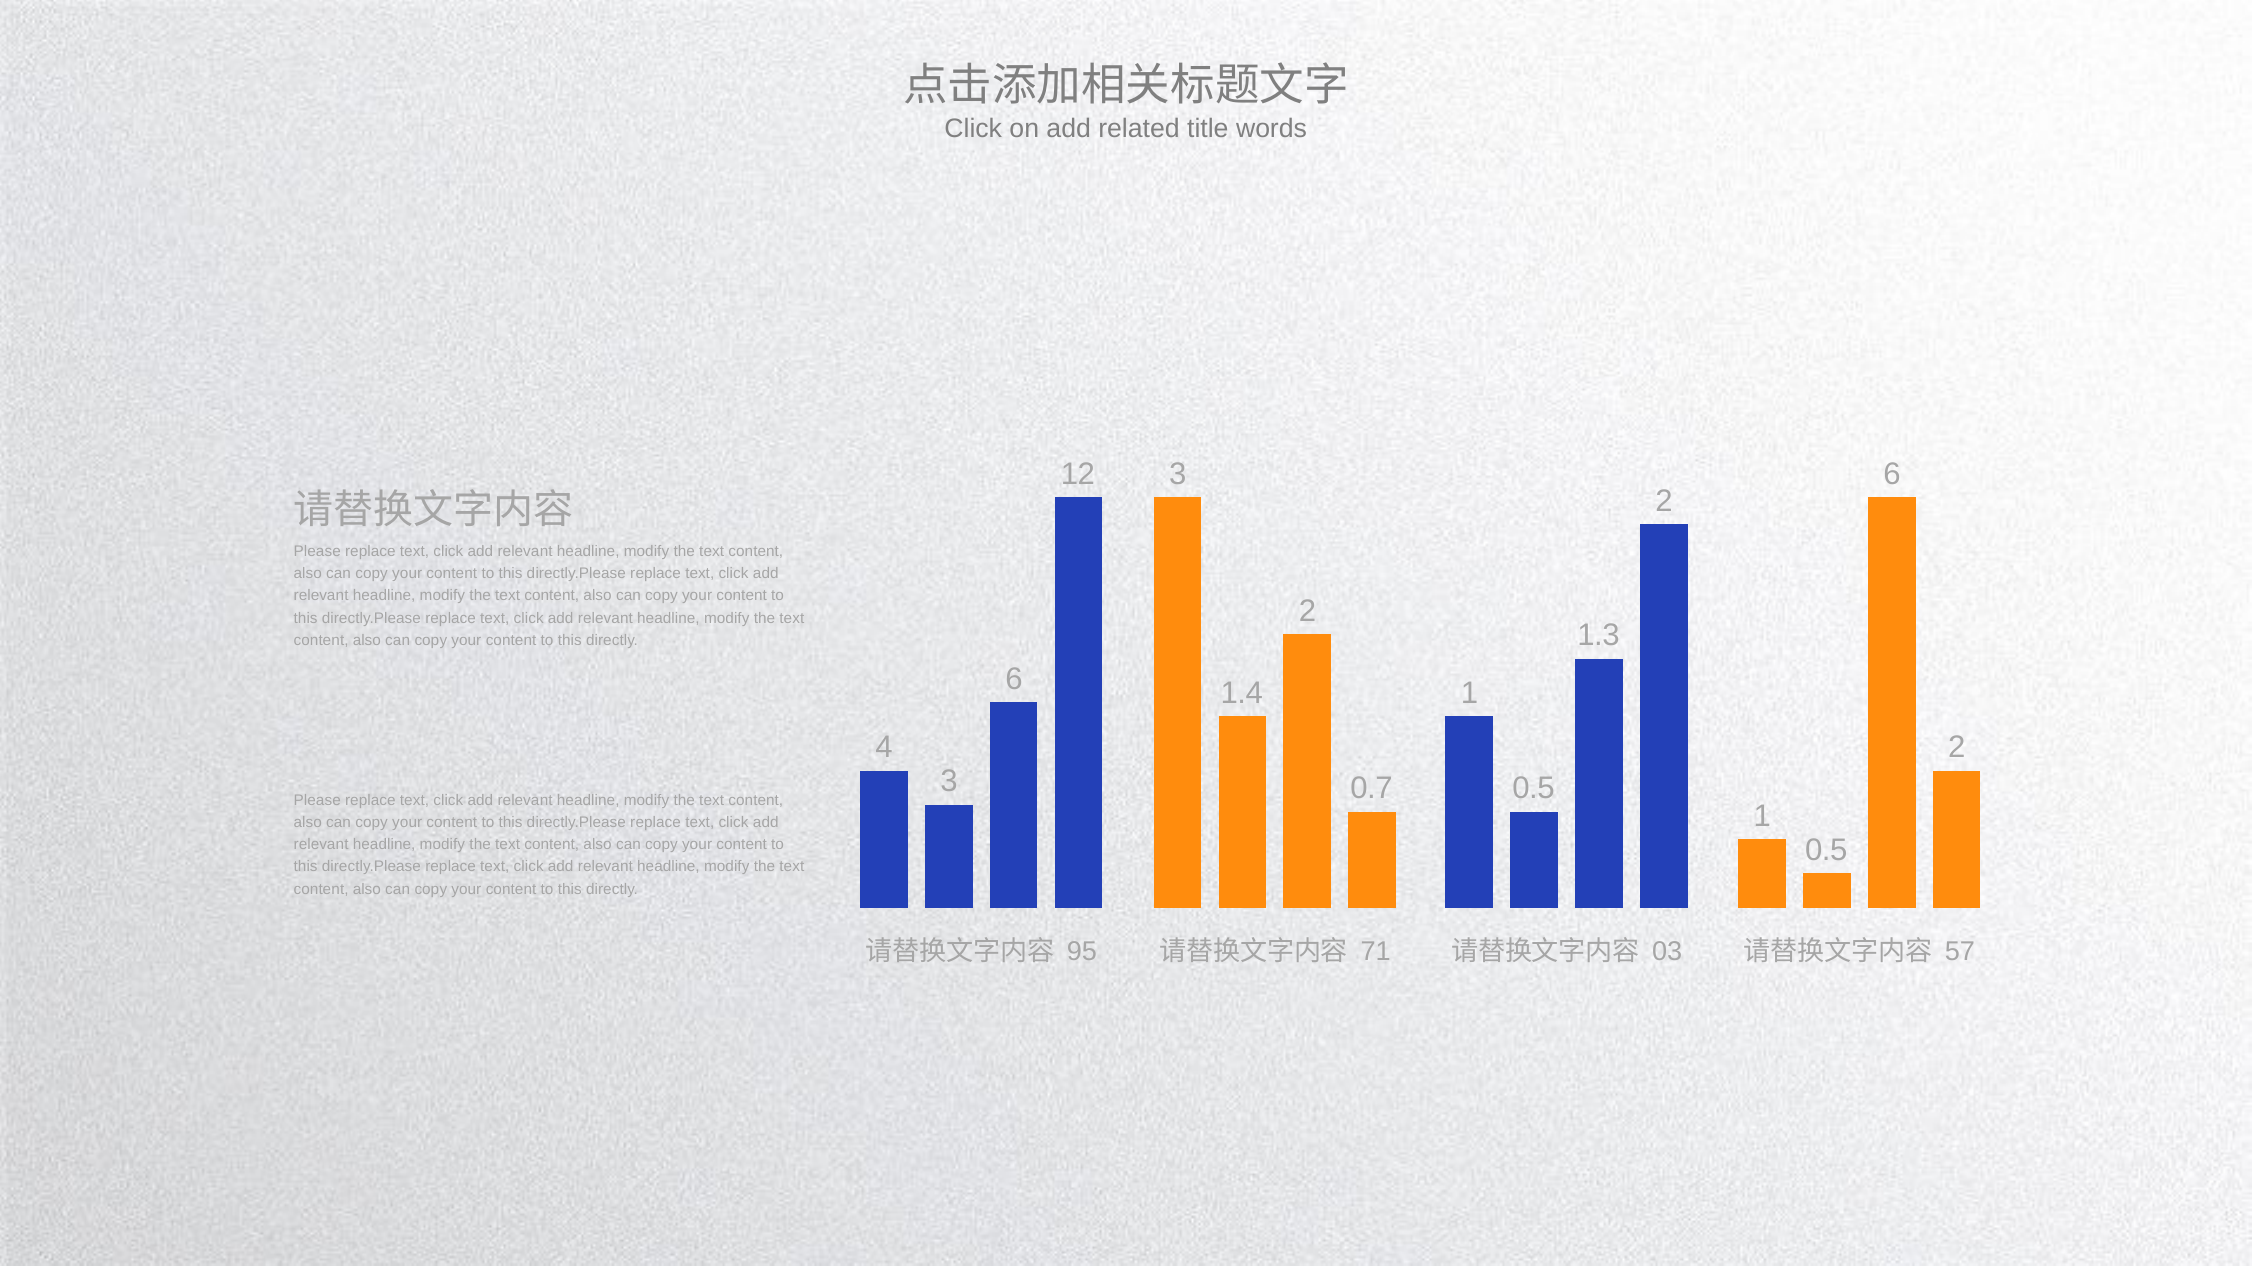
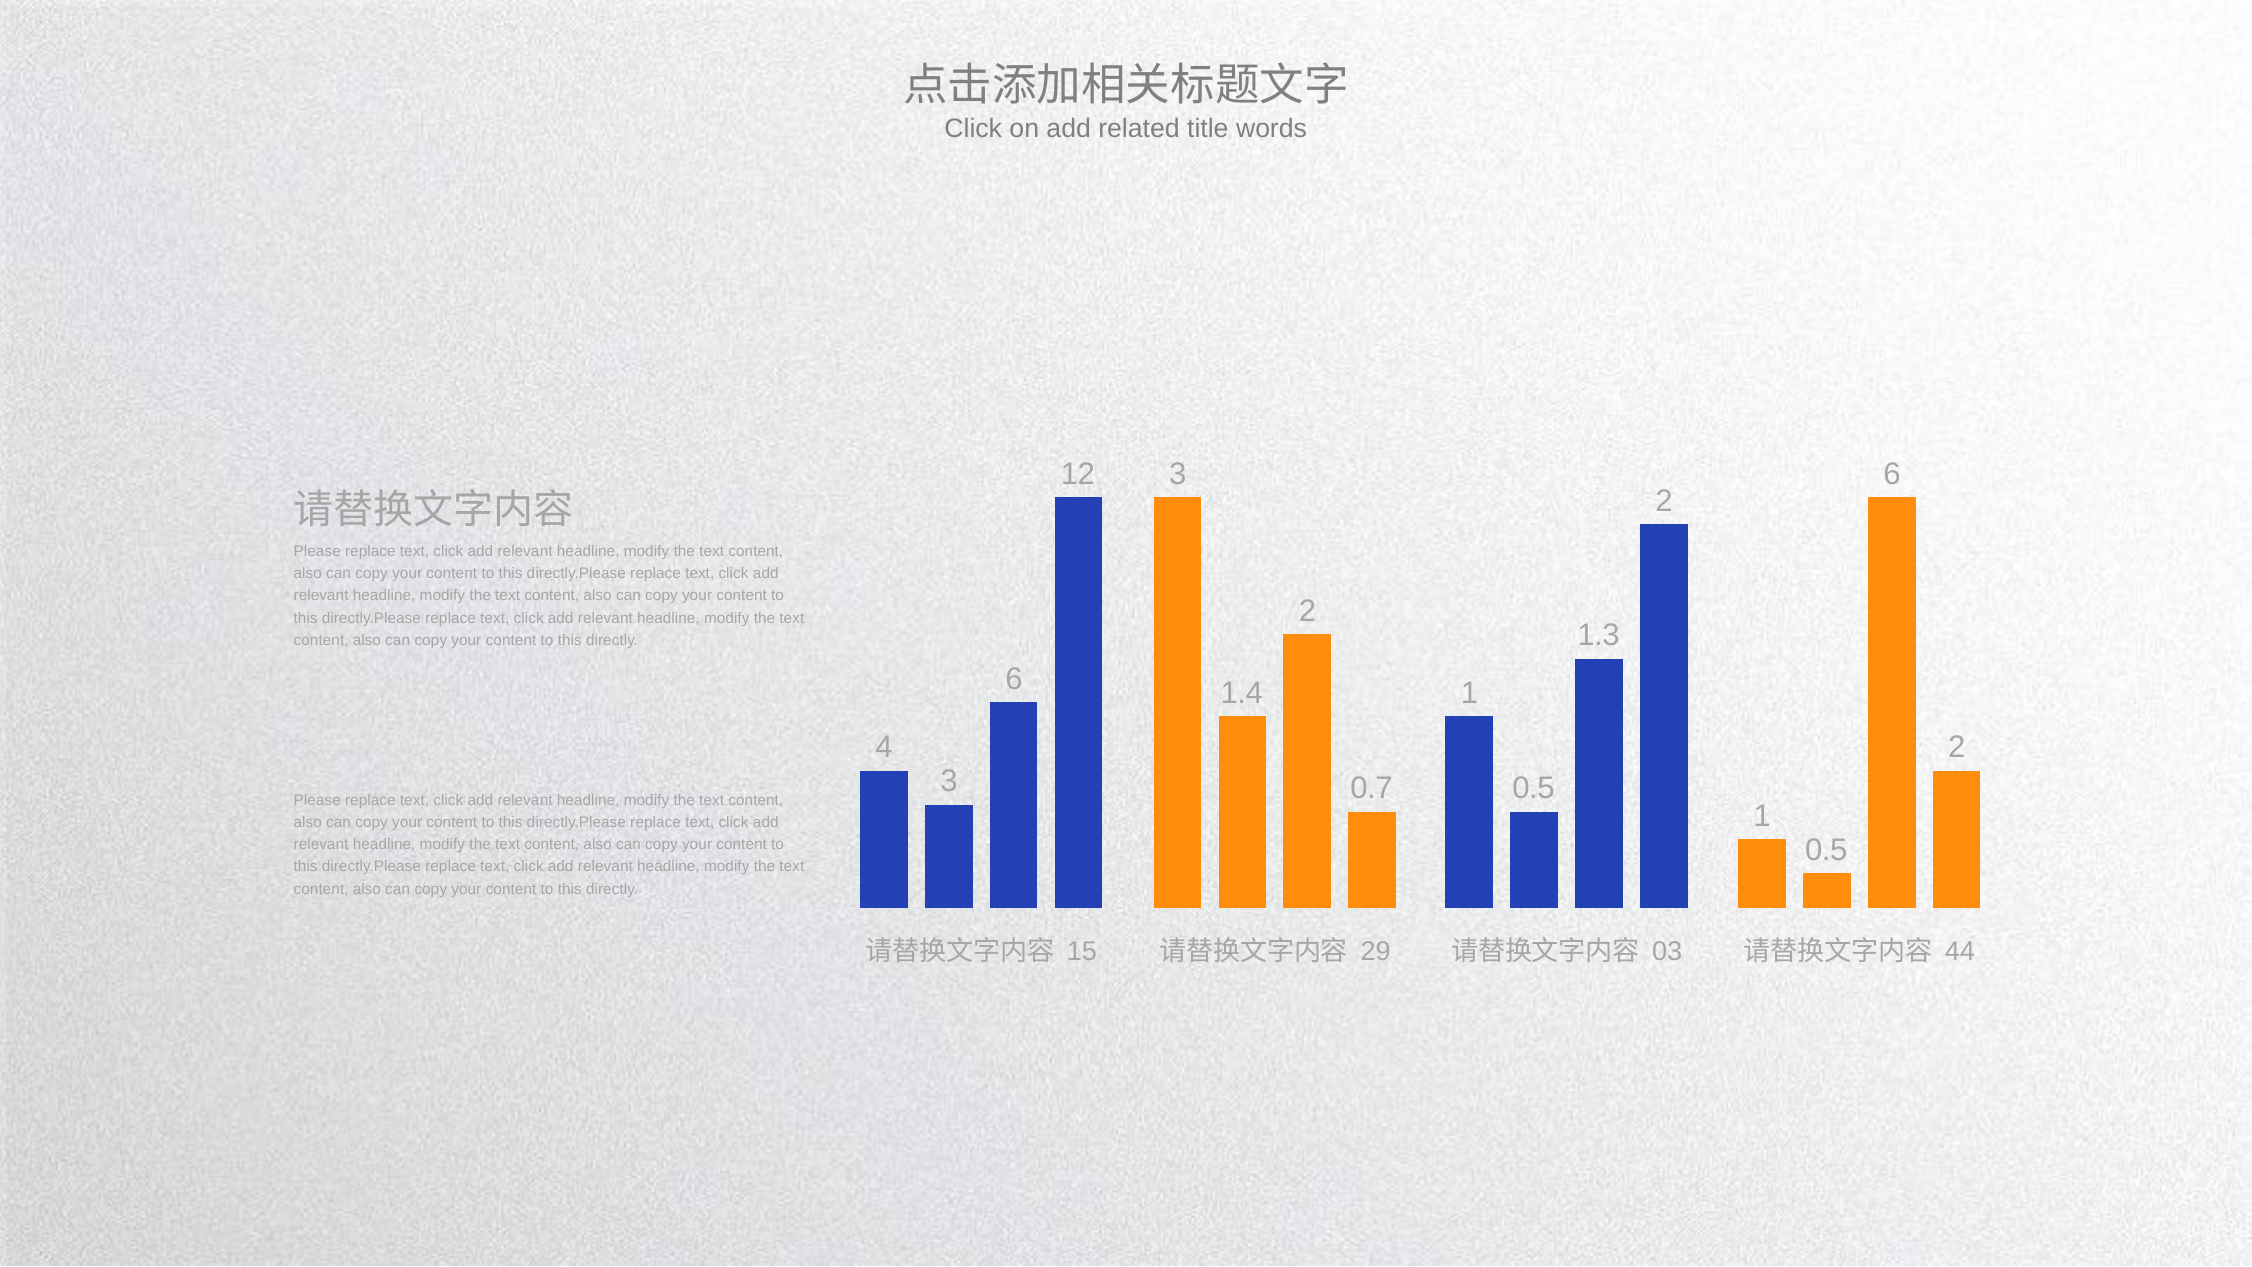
95: 95 -> 15 (1082, 951)
71: 71 -> 29 (1376, 951)
57: 57 -> 44 (1960, 951)
